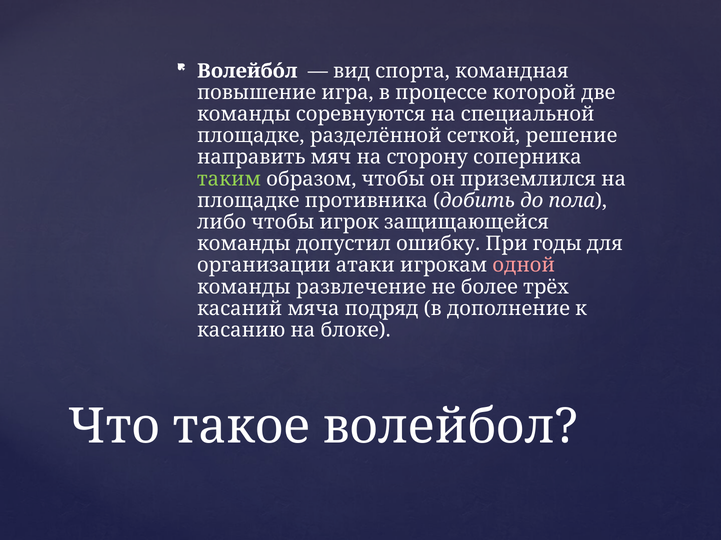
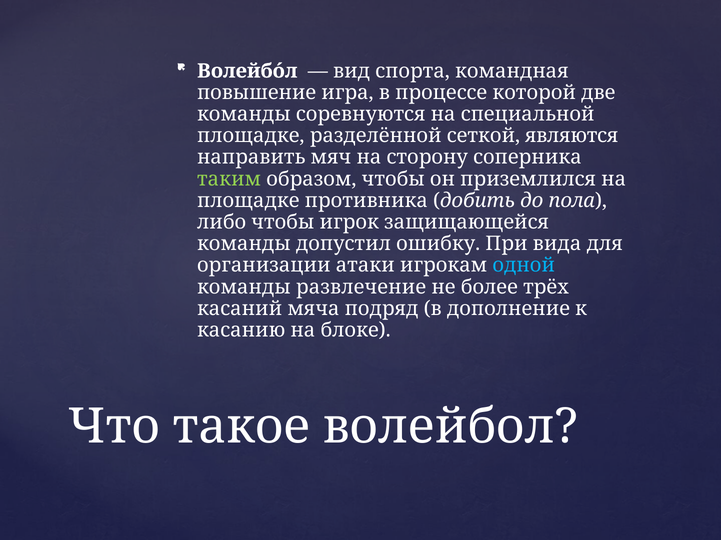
решение: решение -> являются (572, 136)
годы: годы -> вида (557, 244)
одной colour: pink -> light blue (524, 266)
